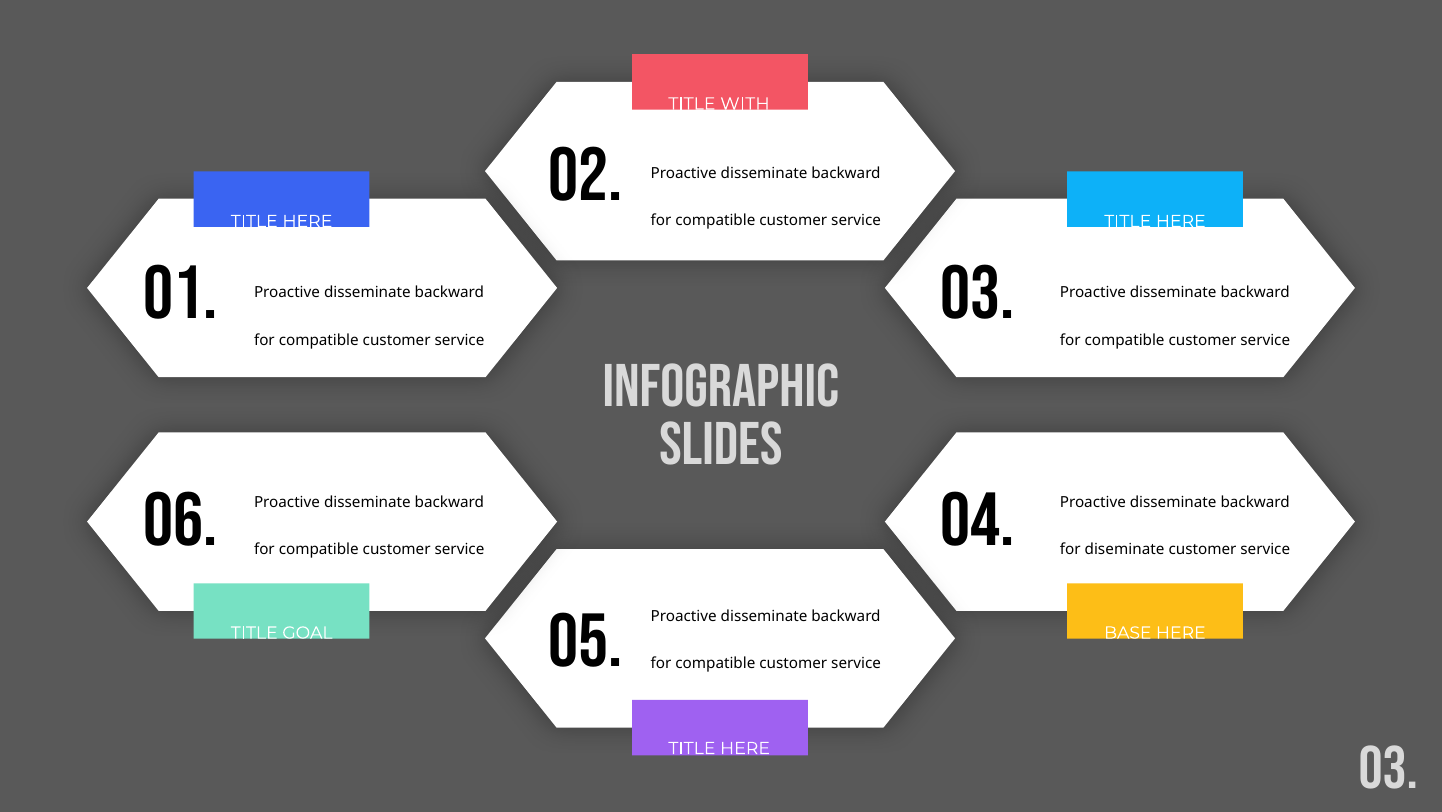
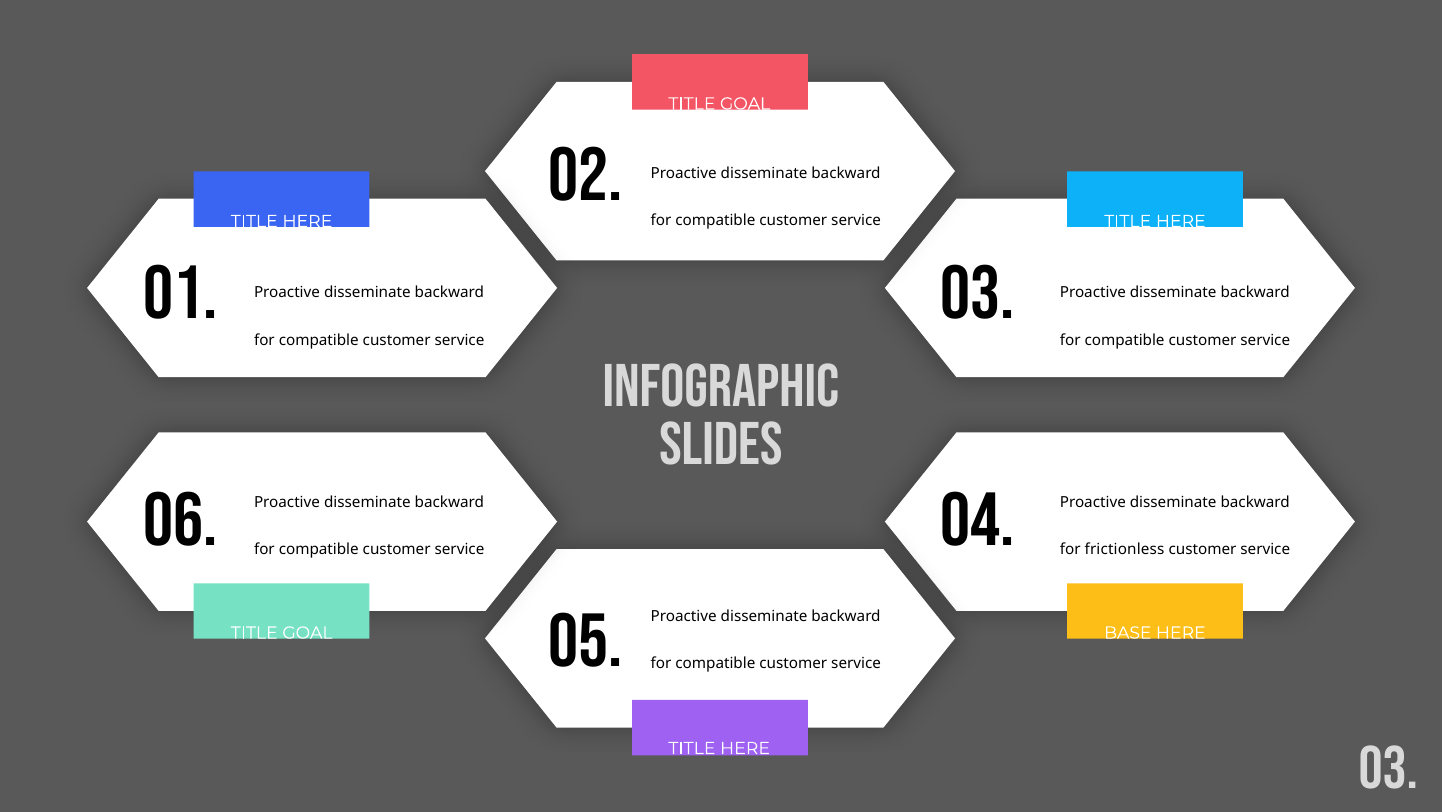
WITH: WITH -> GOAL (745, 104)
diseminate: diseminate -> frictionless (1125, 549)
